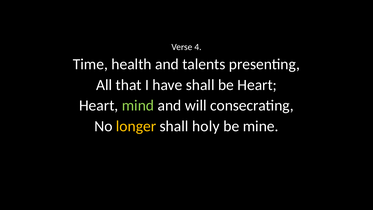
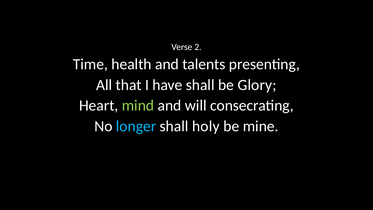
4: 4 -> 2 (198, 47)
be Heart: Heart -> Glory (257, 85)
longer colour: yellow -> light blue (136, 126)
